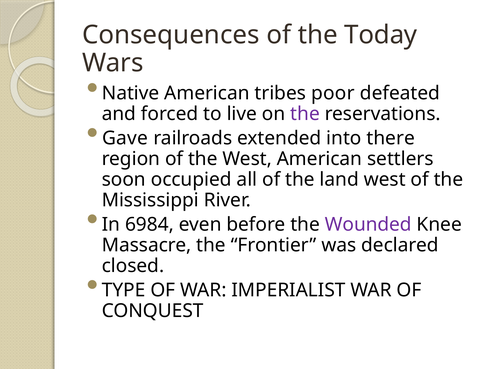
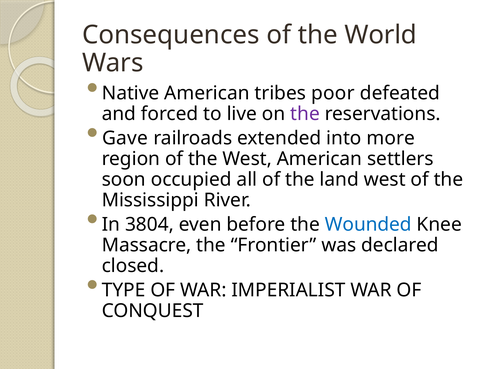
Today: Today -> World (381, 35)
there: there -> more (391, 138)
6984: 6984 -> 3804 (149, 225)
Wounded colour: purple -> blue (368, 225)
